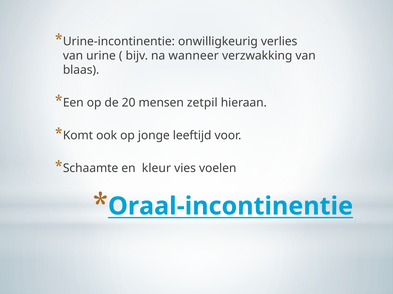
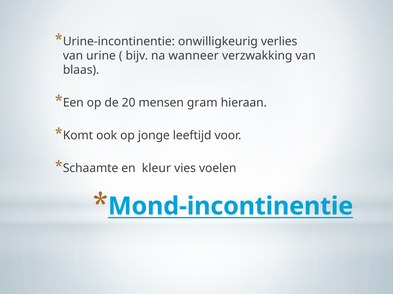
zetpil: zetpil -> gram (202, 103)
Oraal-incontinentie: Oraal-incontinentie -> Mond-incontinentie (231, 207)
